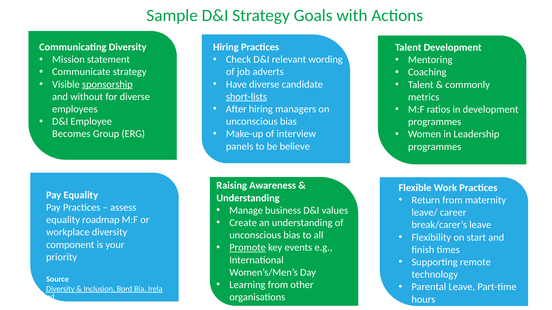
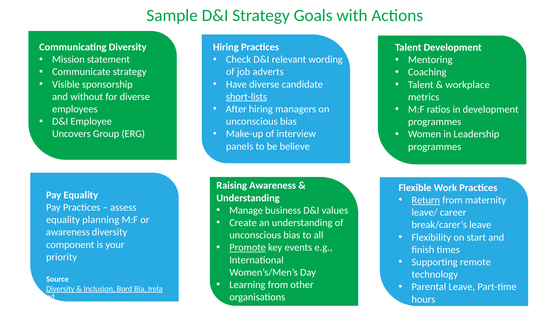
sponsorship underline: present -> none (107, 84)
commonly: commonly -> workplace (468, 85)
Becomes: Becomes -> Uncovers (71, 134)
Return underline: none -> present (426, 200)
roadmap: roadmap -> planning (101, 220)
workplace: workplace -> awareness (68, 233)
